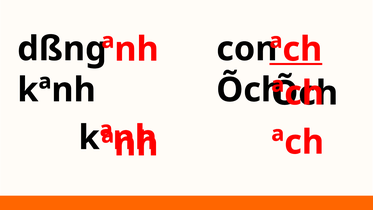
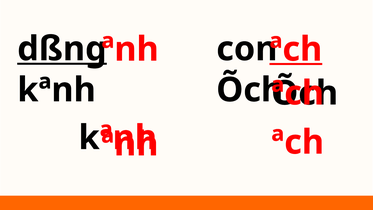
dßng underline: none -> present (62, 49)
